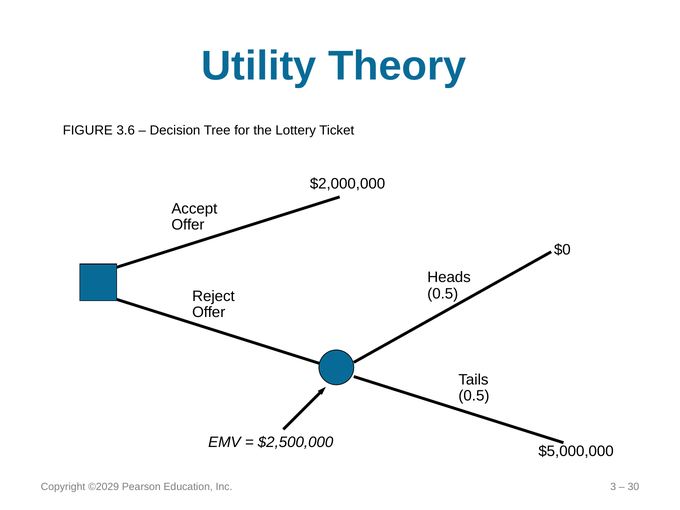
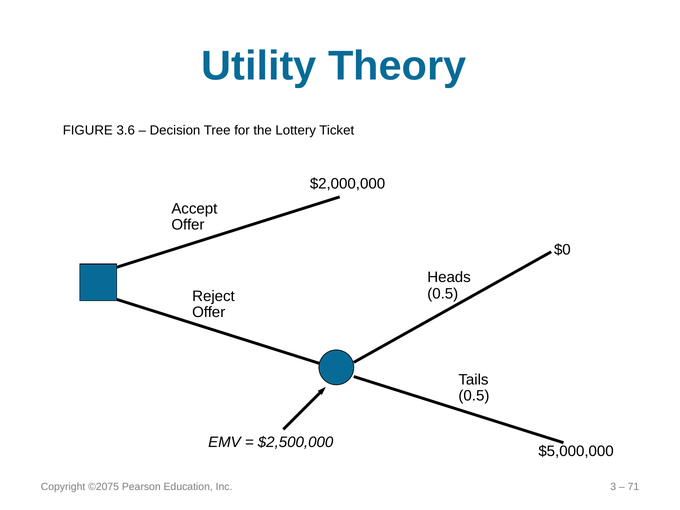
©2029: ©2029 -> ©2075 (104, 487)
30: 30 -> 71 (633, 487)
